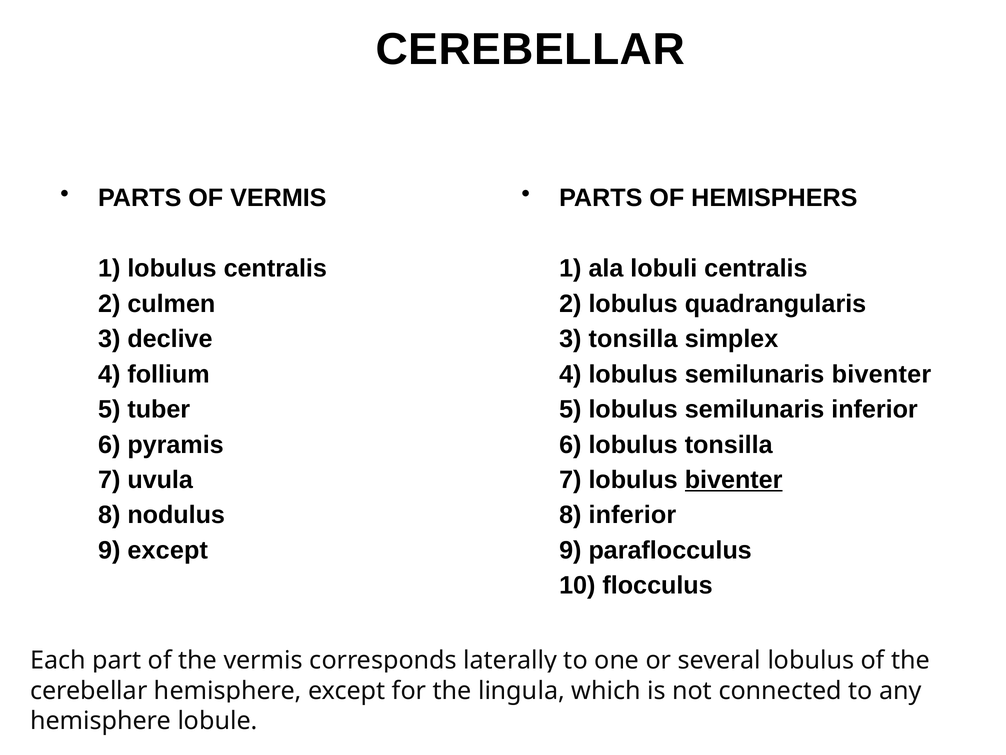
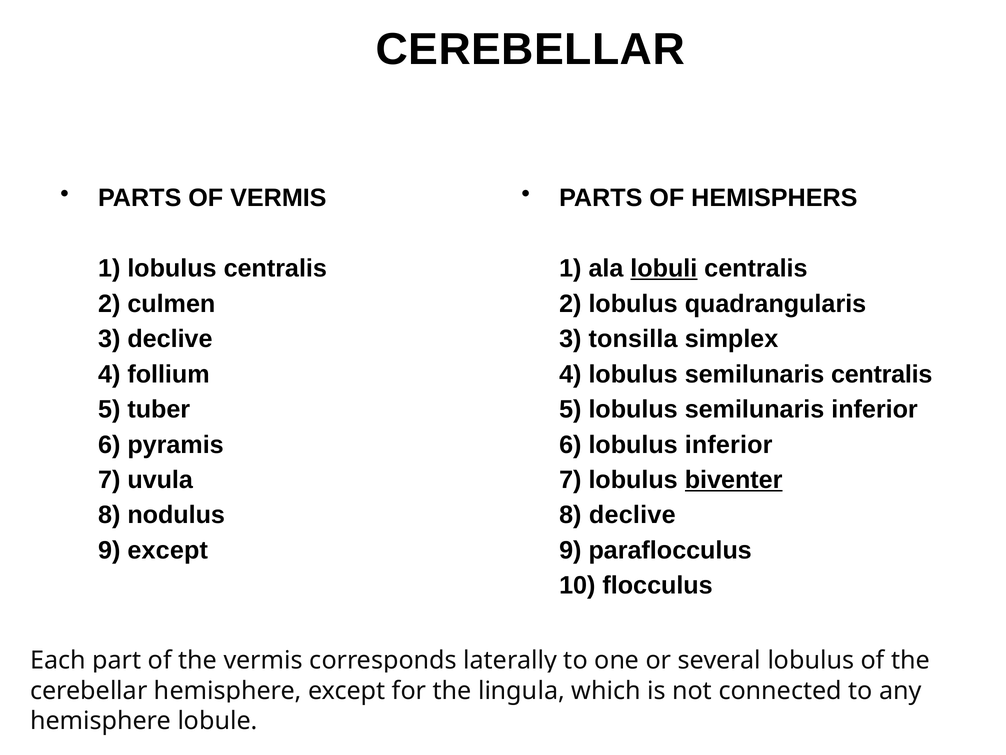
lobuli underline: none -> present (664, 268)
semilunaris biventer: biventer -> centralis (882, 374)
lobulus tonsilla: tonsilla -> inferior (729, 444)
8 inferior: inferior -> declive (632, 515)
